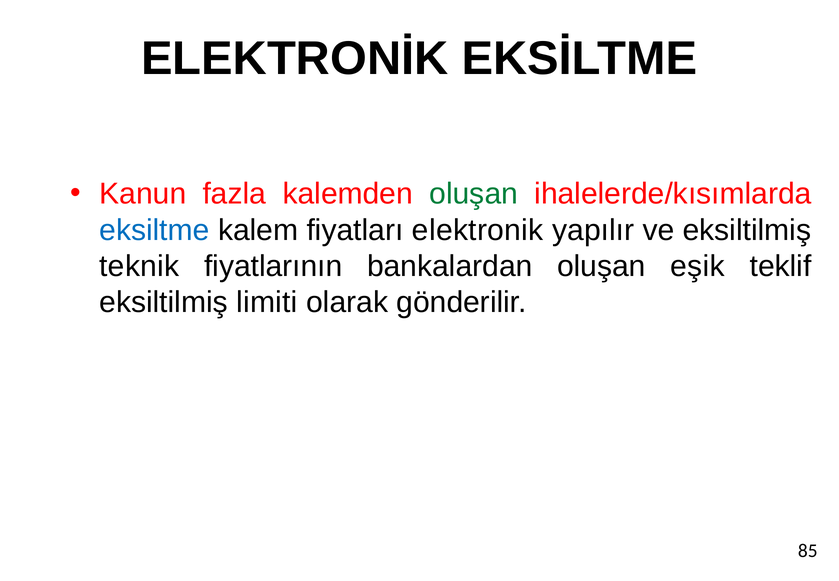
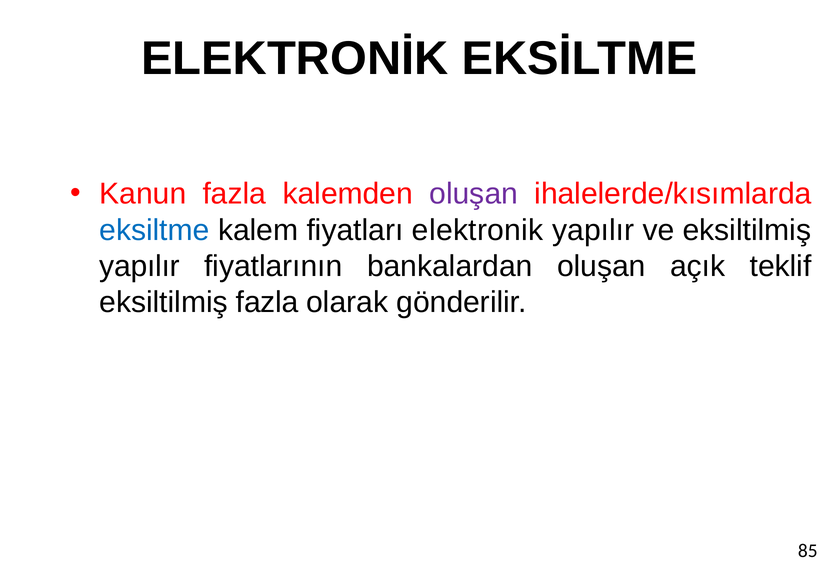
oluşan colour: green -> purple (474, 194)
teknik: teknik -> yapılır (140, 266)
eşik: eşik -> açık (698, 266)
eksiltilmiş limiti: limiti -> fazla (267, 302)
